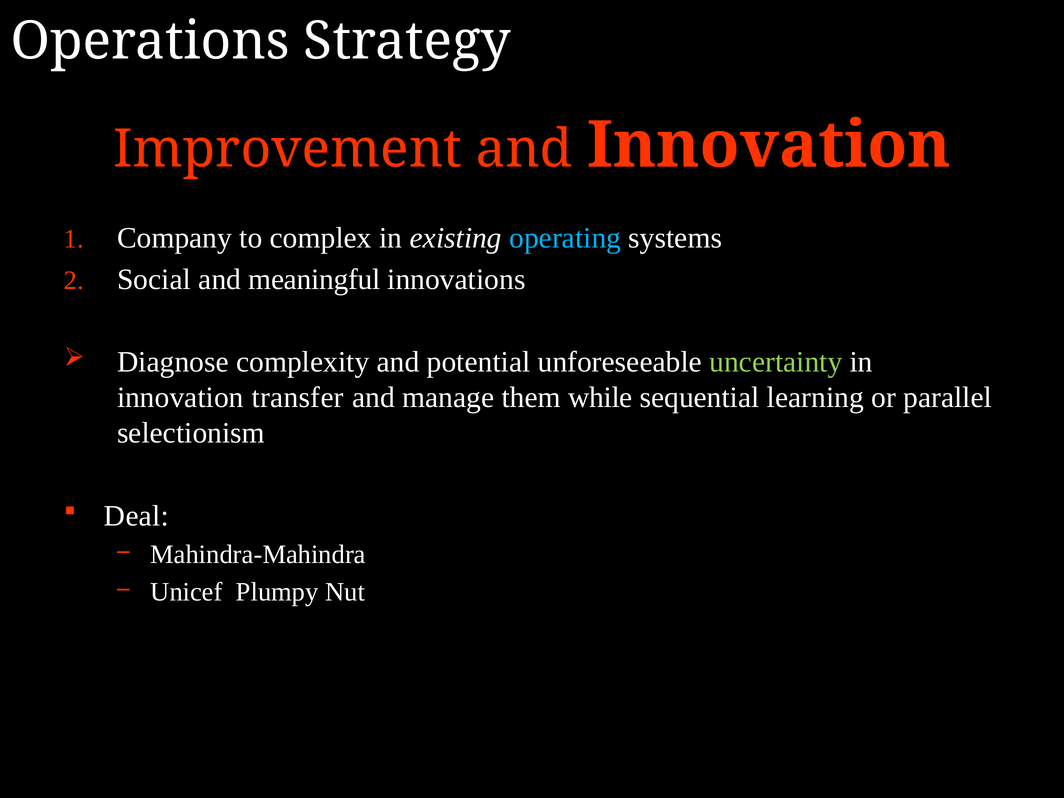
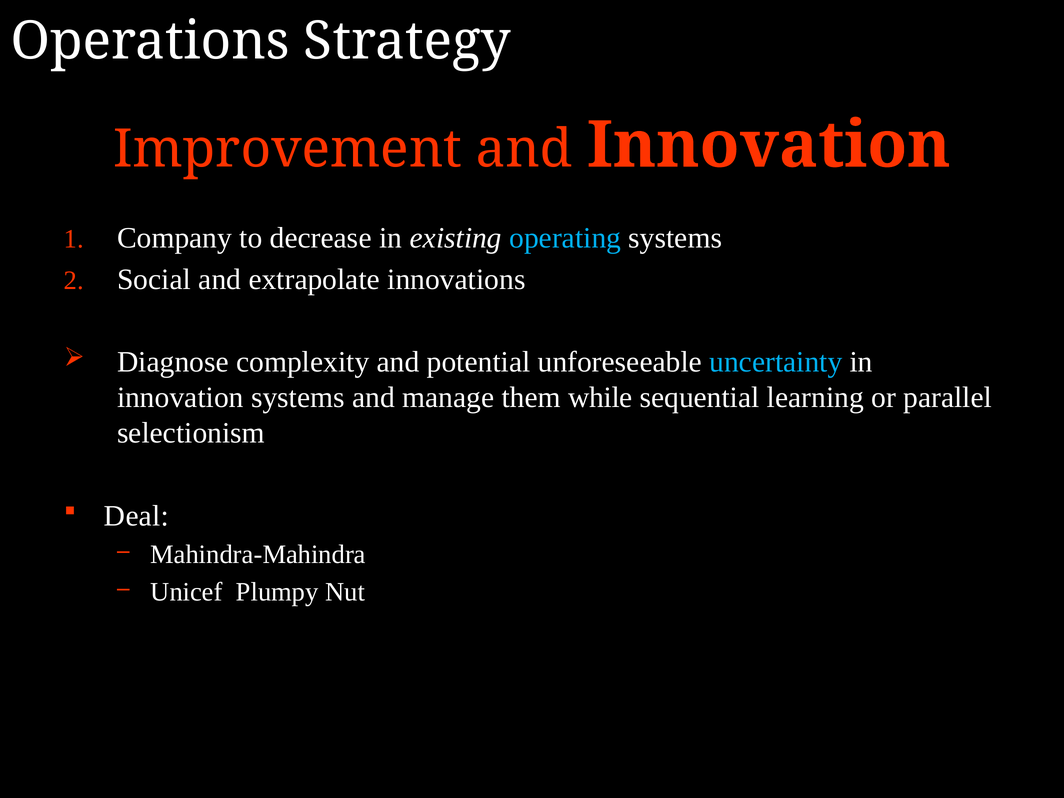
complex: complex -> decrease (321, 238)
meaningful: meaningful -> extrapolate (314, 279)
uncertainty colour: light green -> light blue (776, 362)
innovation transfer: transfer -> systems (298, 398)
